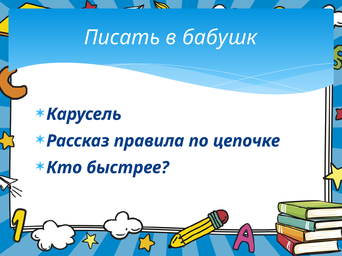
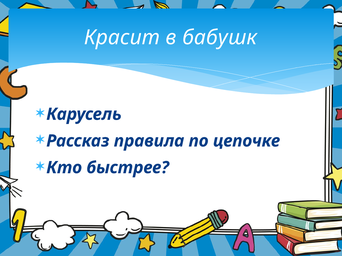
Писать: Писать -> Красит (122, 38)
